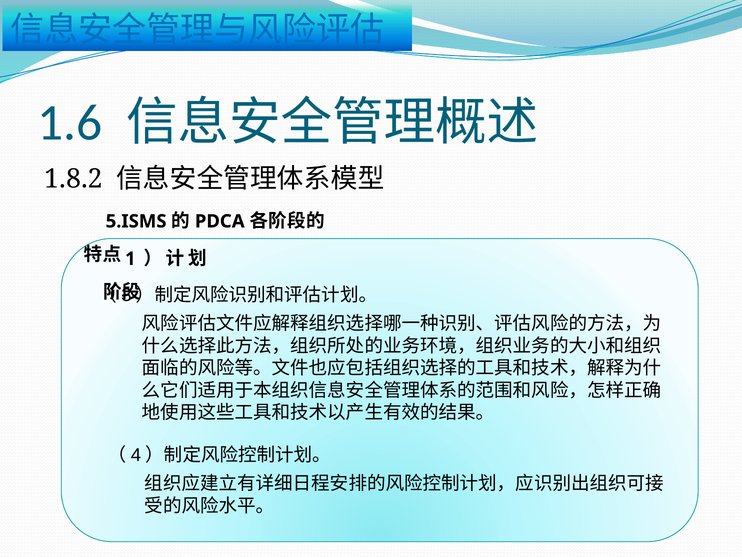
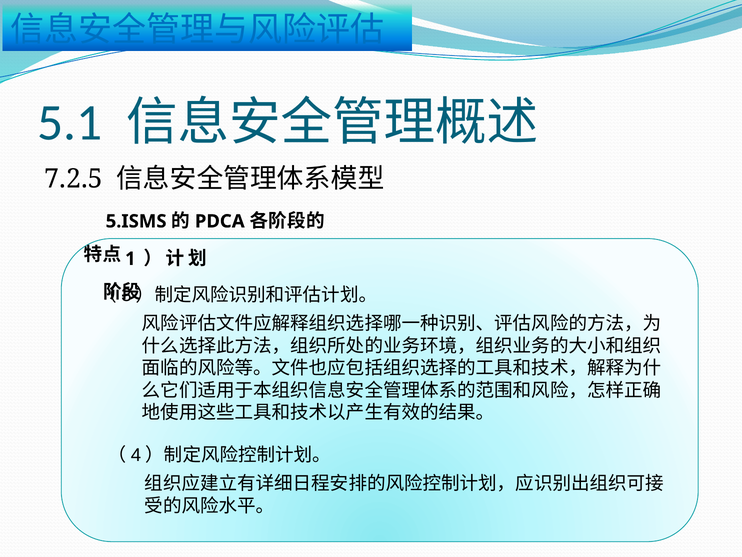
1.6: 1.6 -> 5.1 (70, 123)
1.8.2: 1.8.2 -> 7.2.5 (74, 179)
